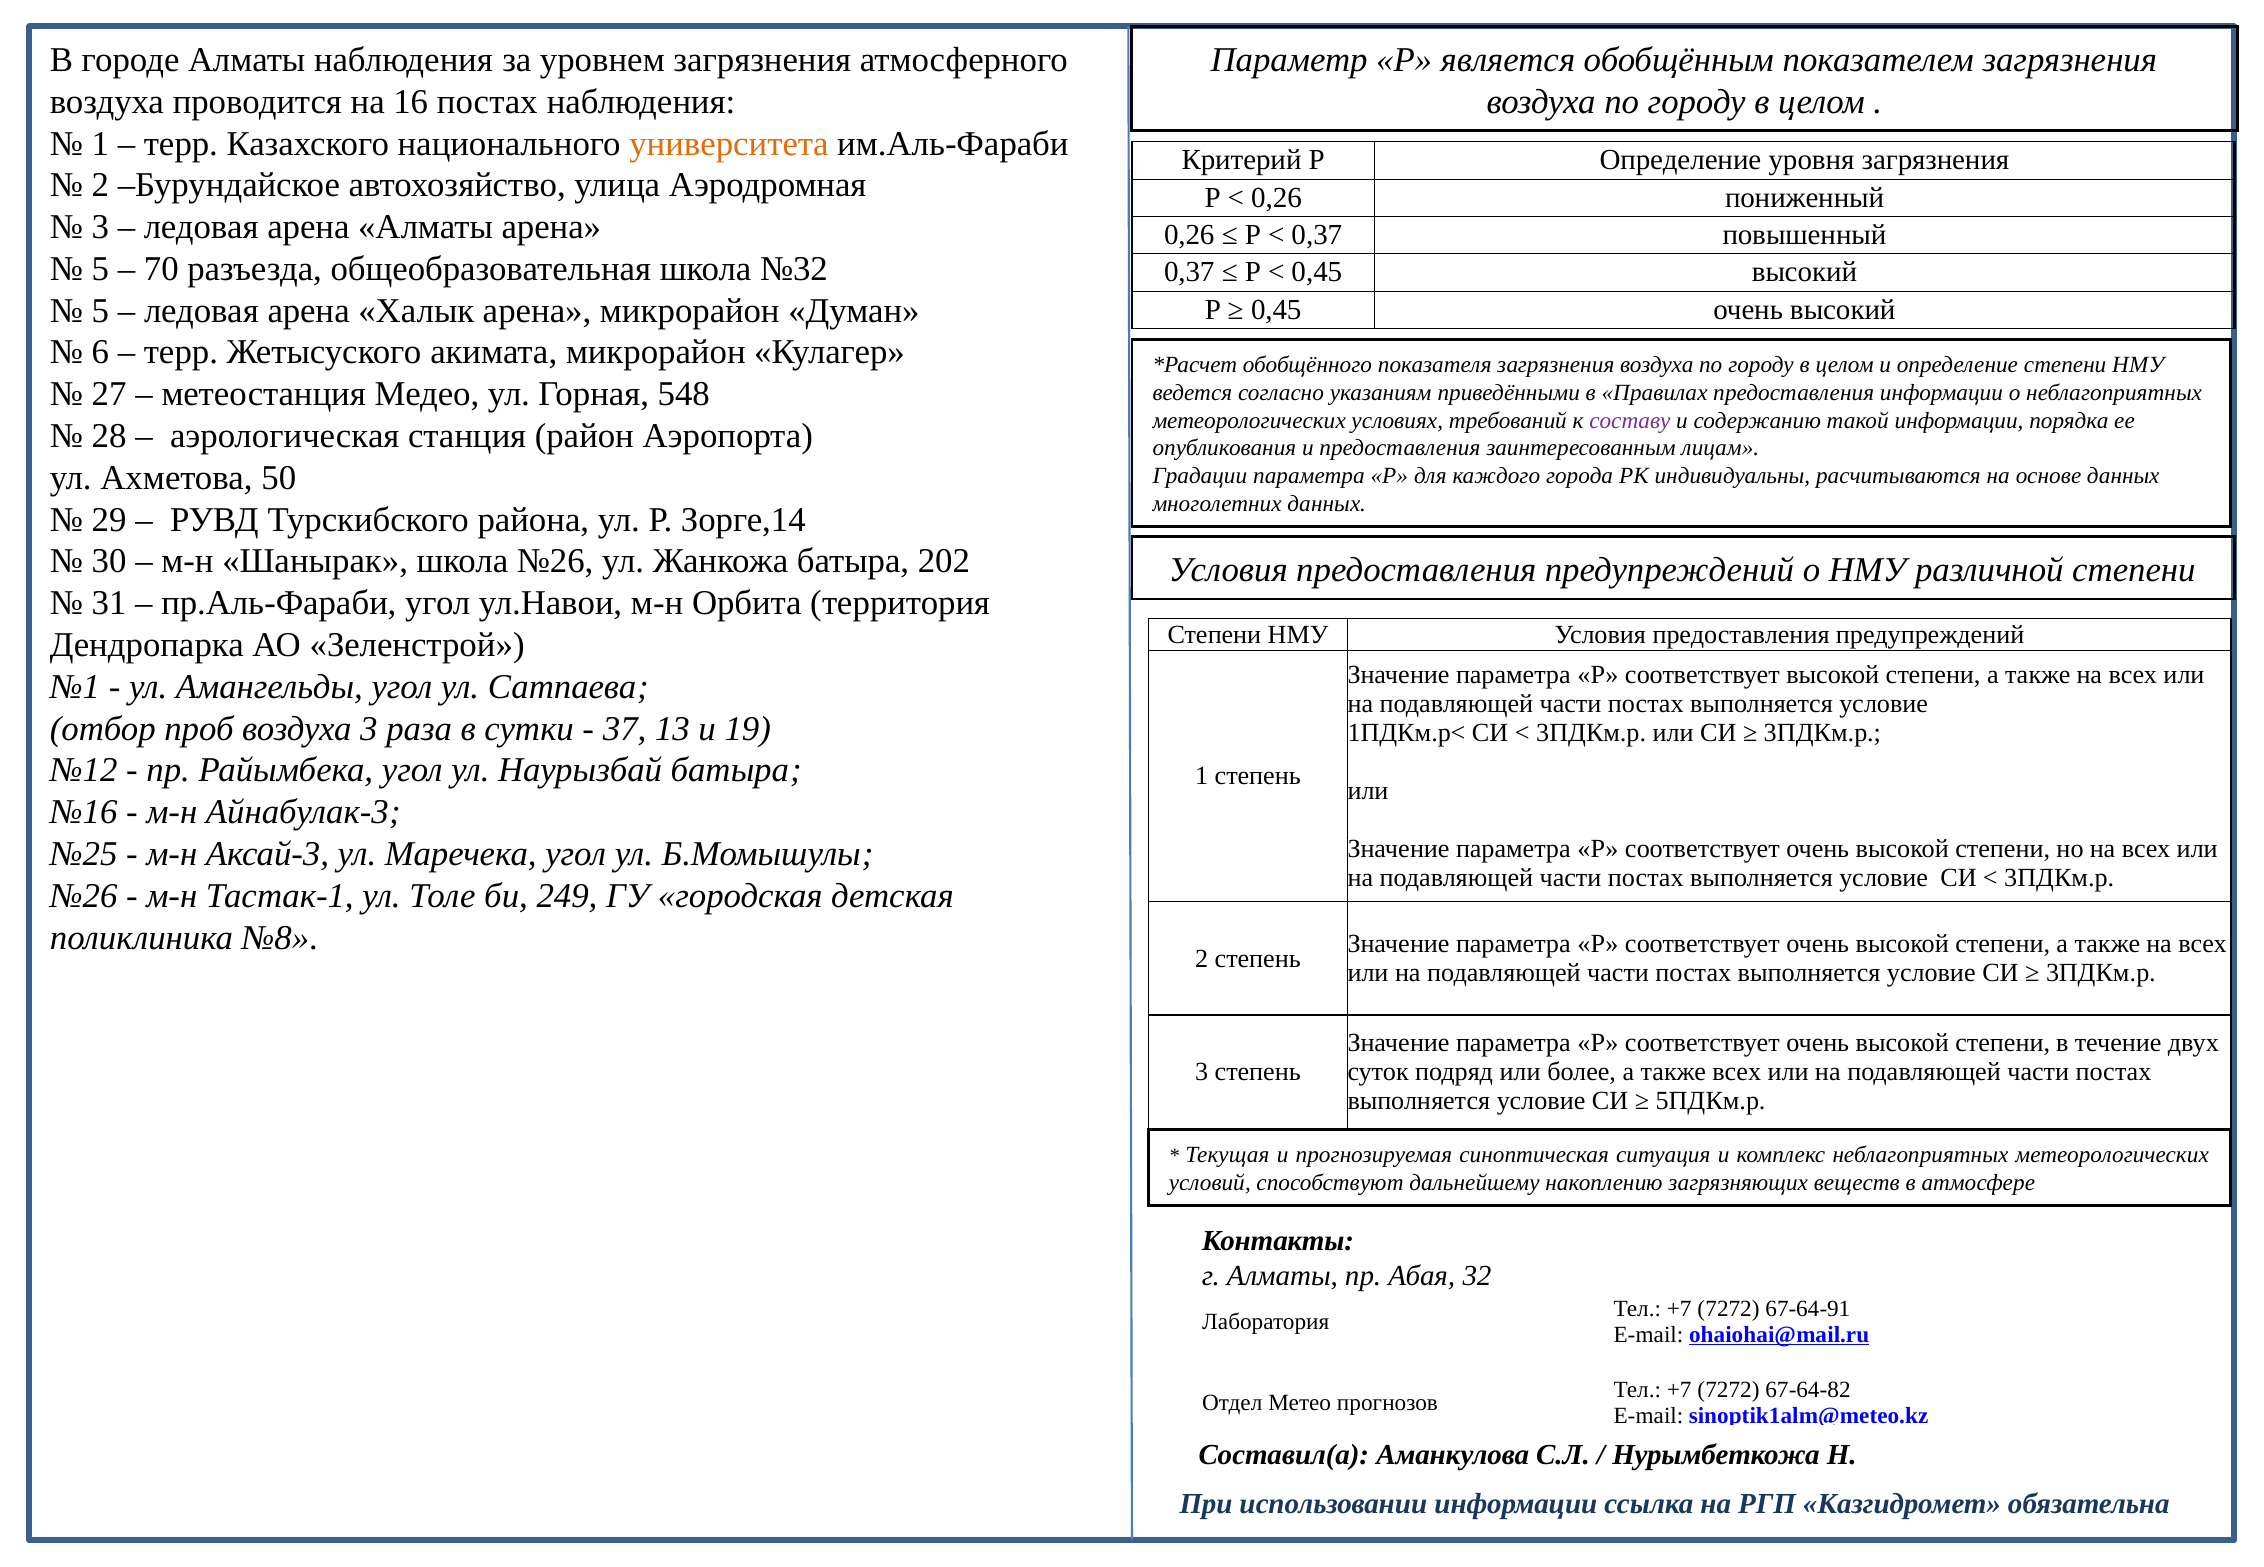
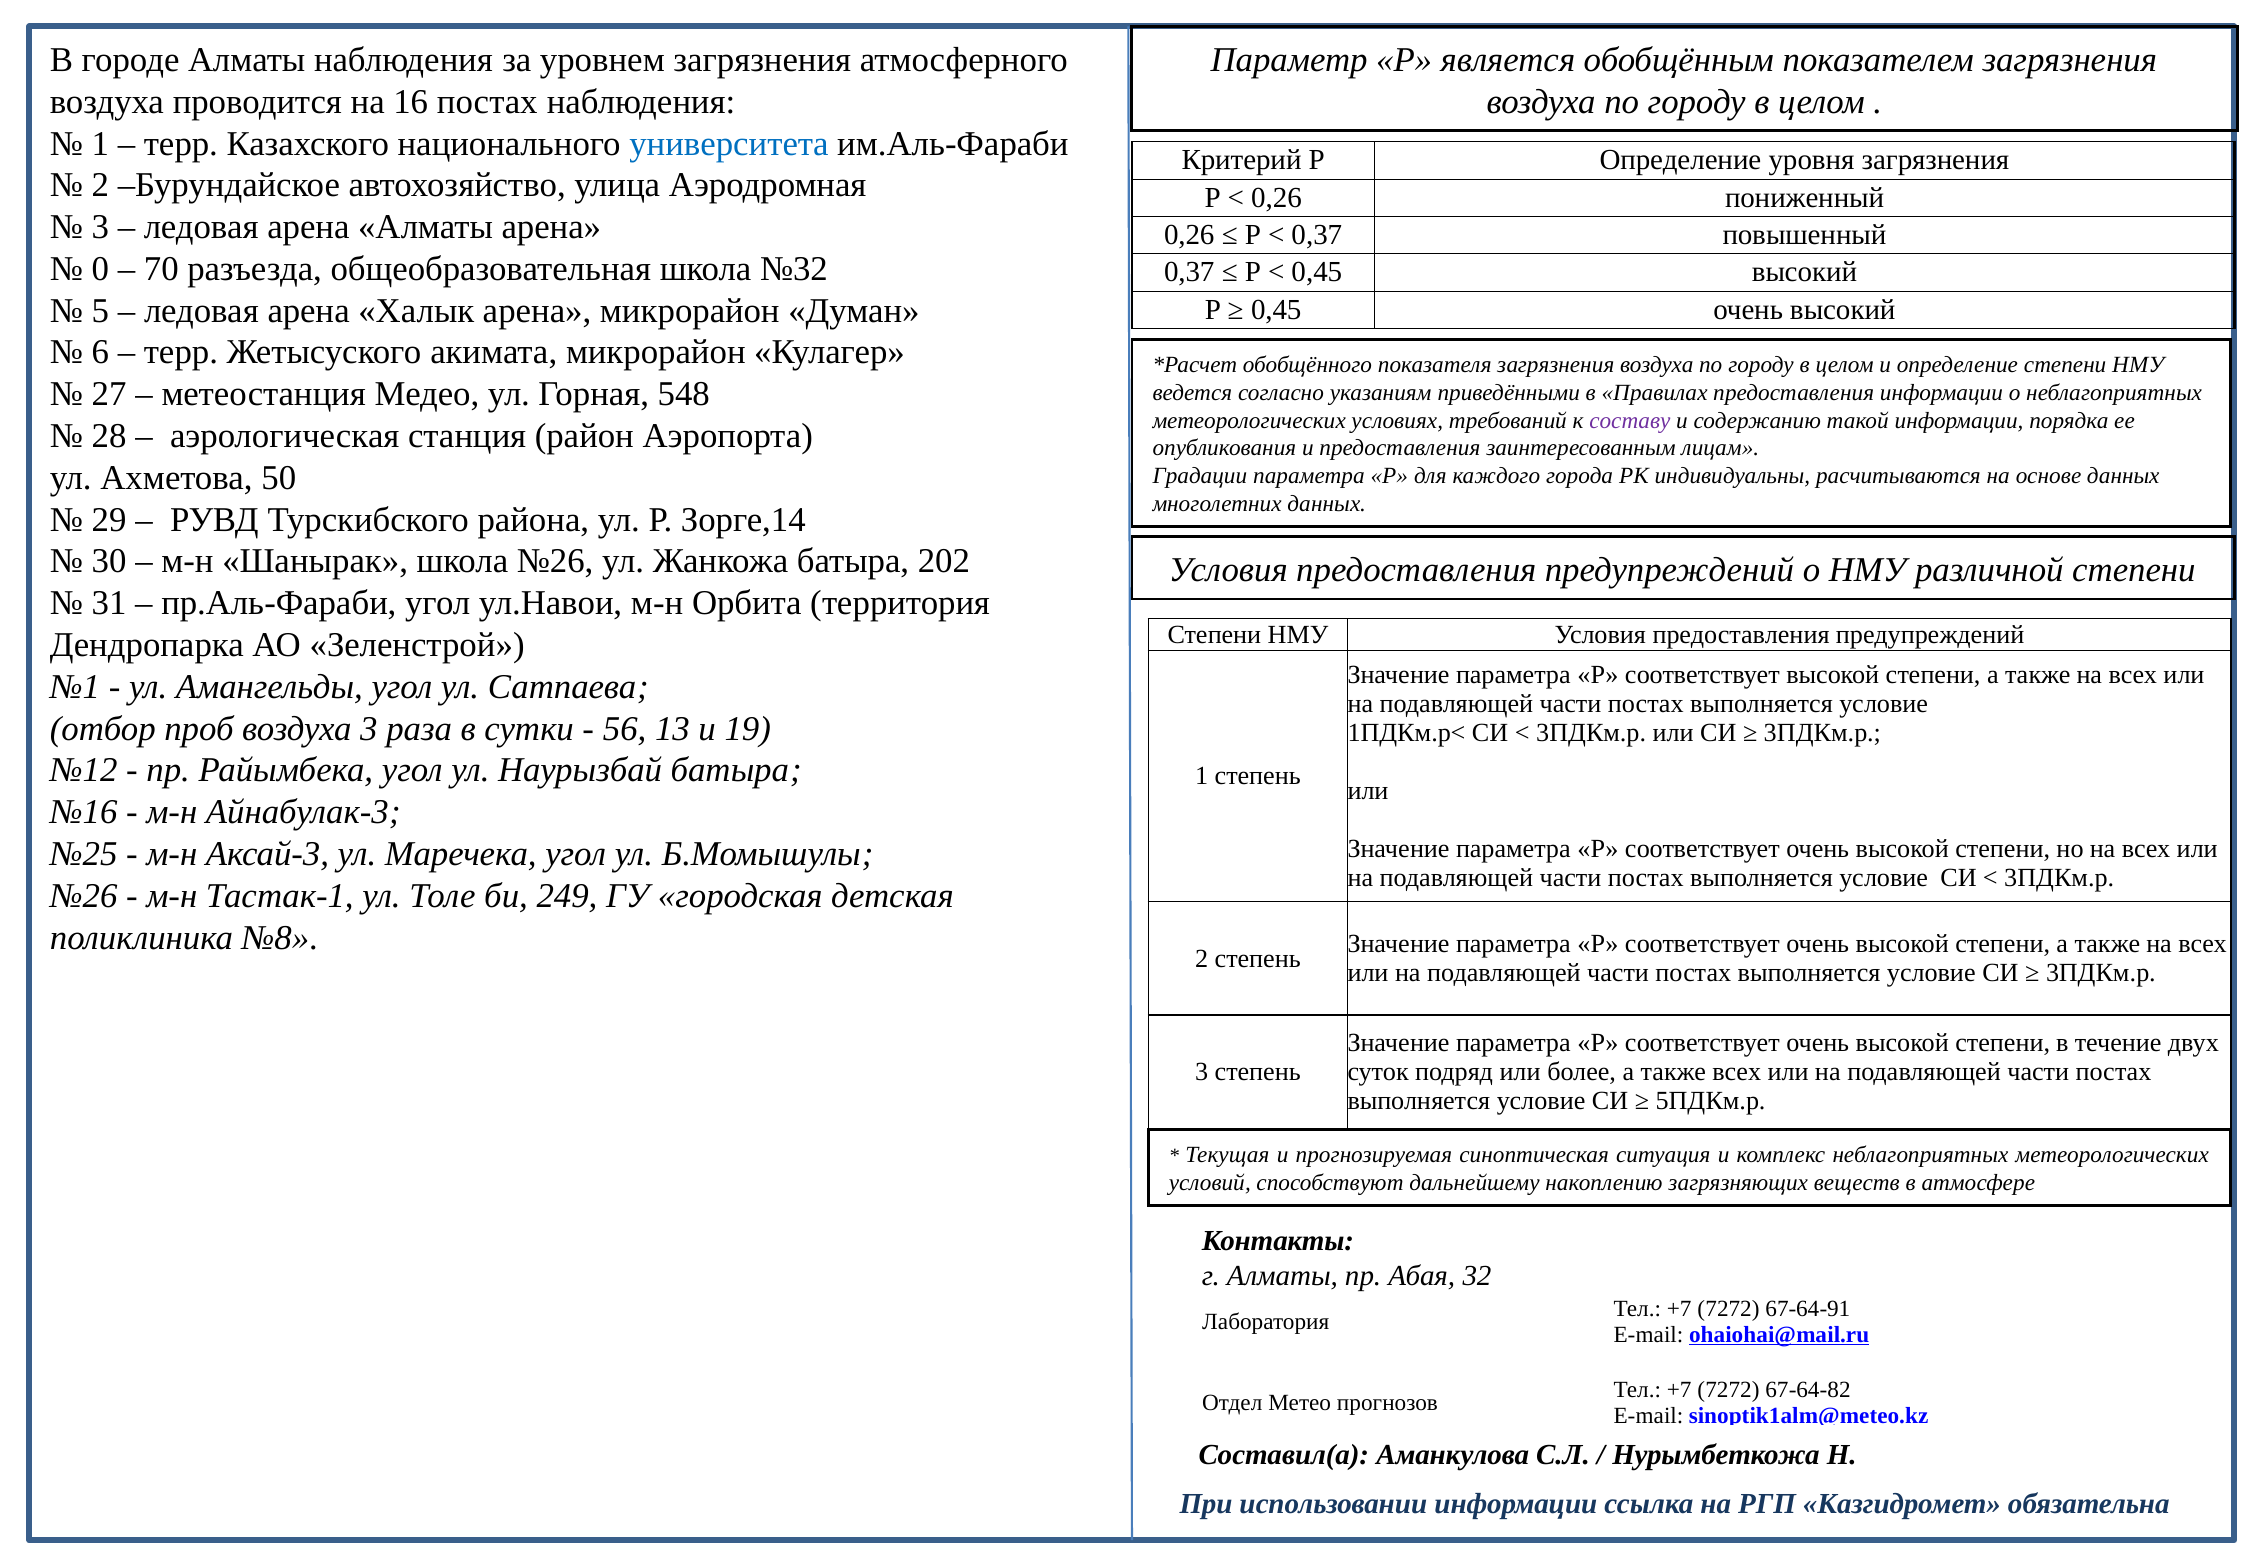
университета colour: orange -> blue (729, 144)
5: 5 -> 0 (100, 269)
37: 37 -> 56 (625, 729)
